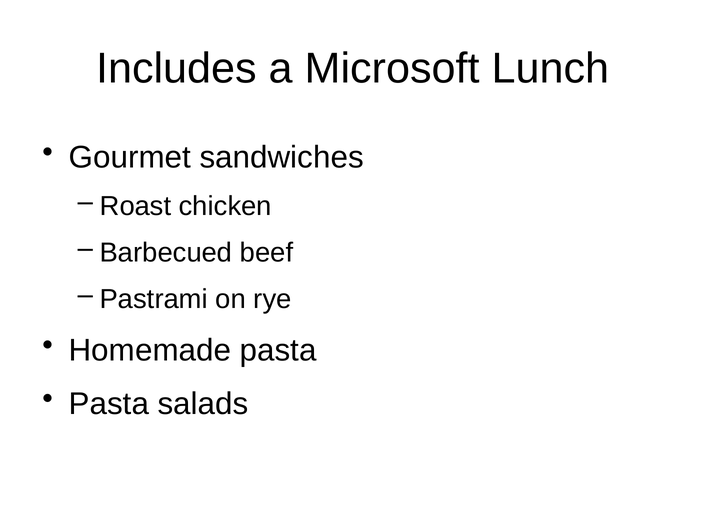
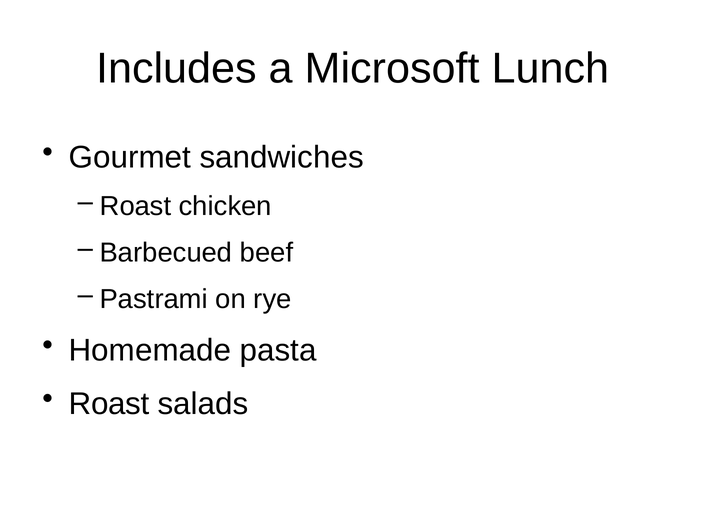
Pasta: Pasta -> Roast (109, 404)
